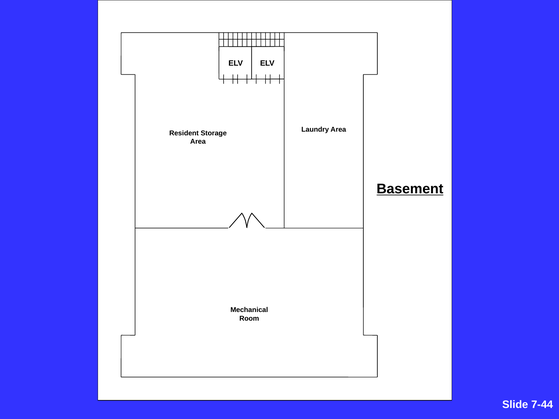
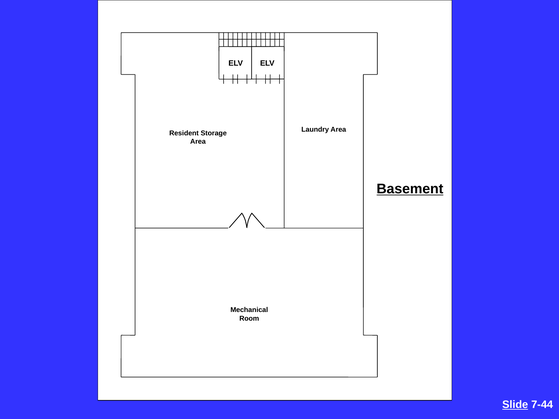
Slide underline: none -> present (515, 405)
